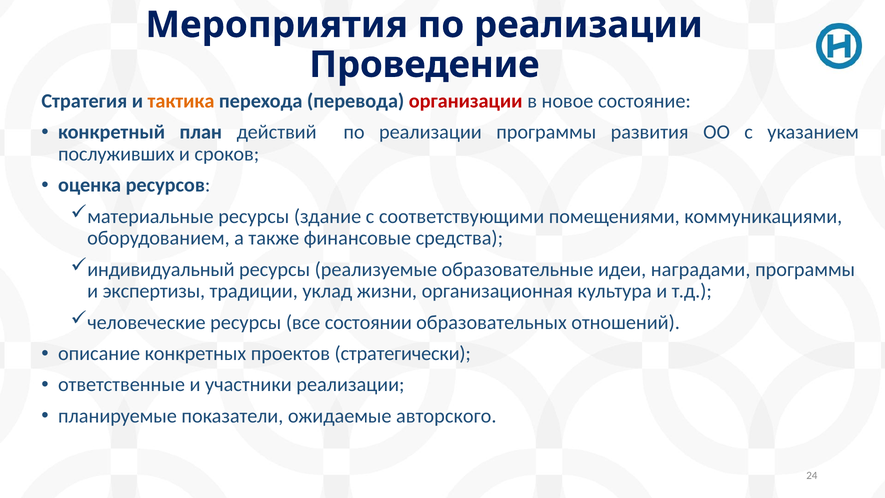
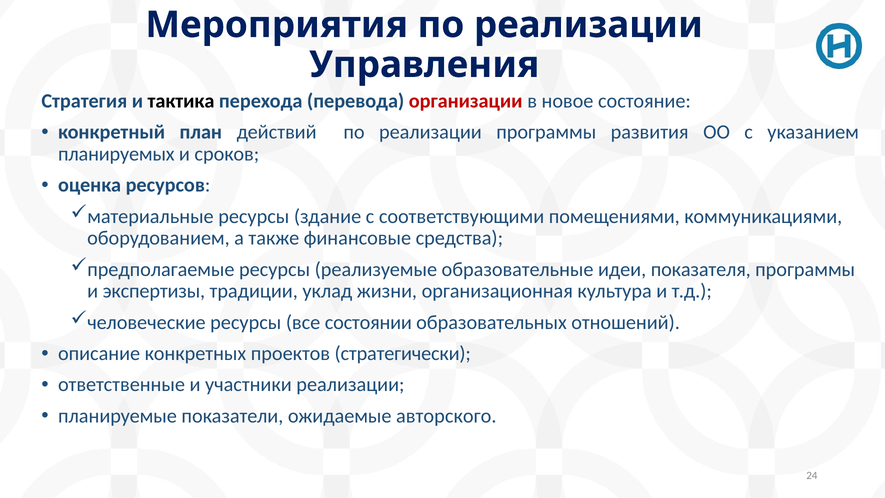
Проведение: Проведение -> Управления (424, 65)
тактика colour: orange -> black (181, 101)
послуживших: послуживших -> планируемых (116, 154)
индивидуальный: индивидуальный -> предполагаемые (161, 269)
наградами: наградами -> показателя (701, 269)
